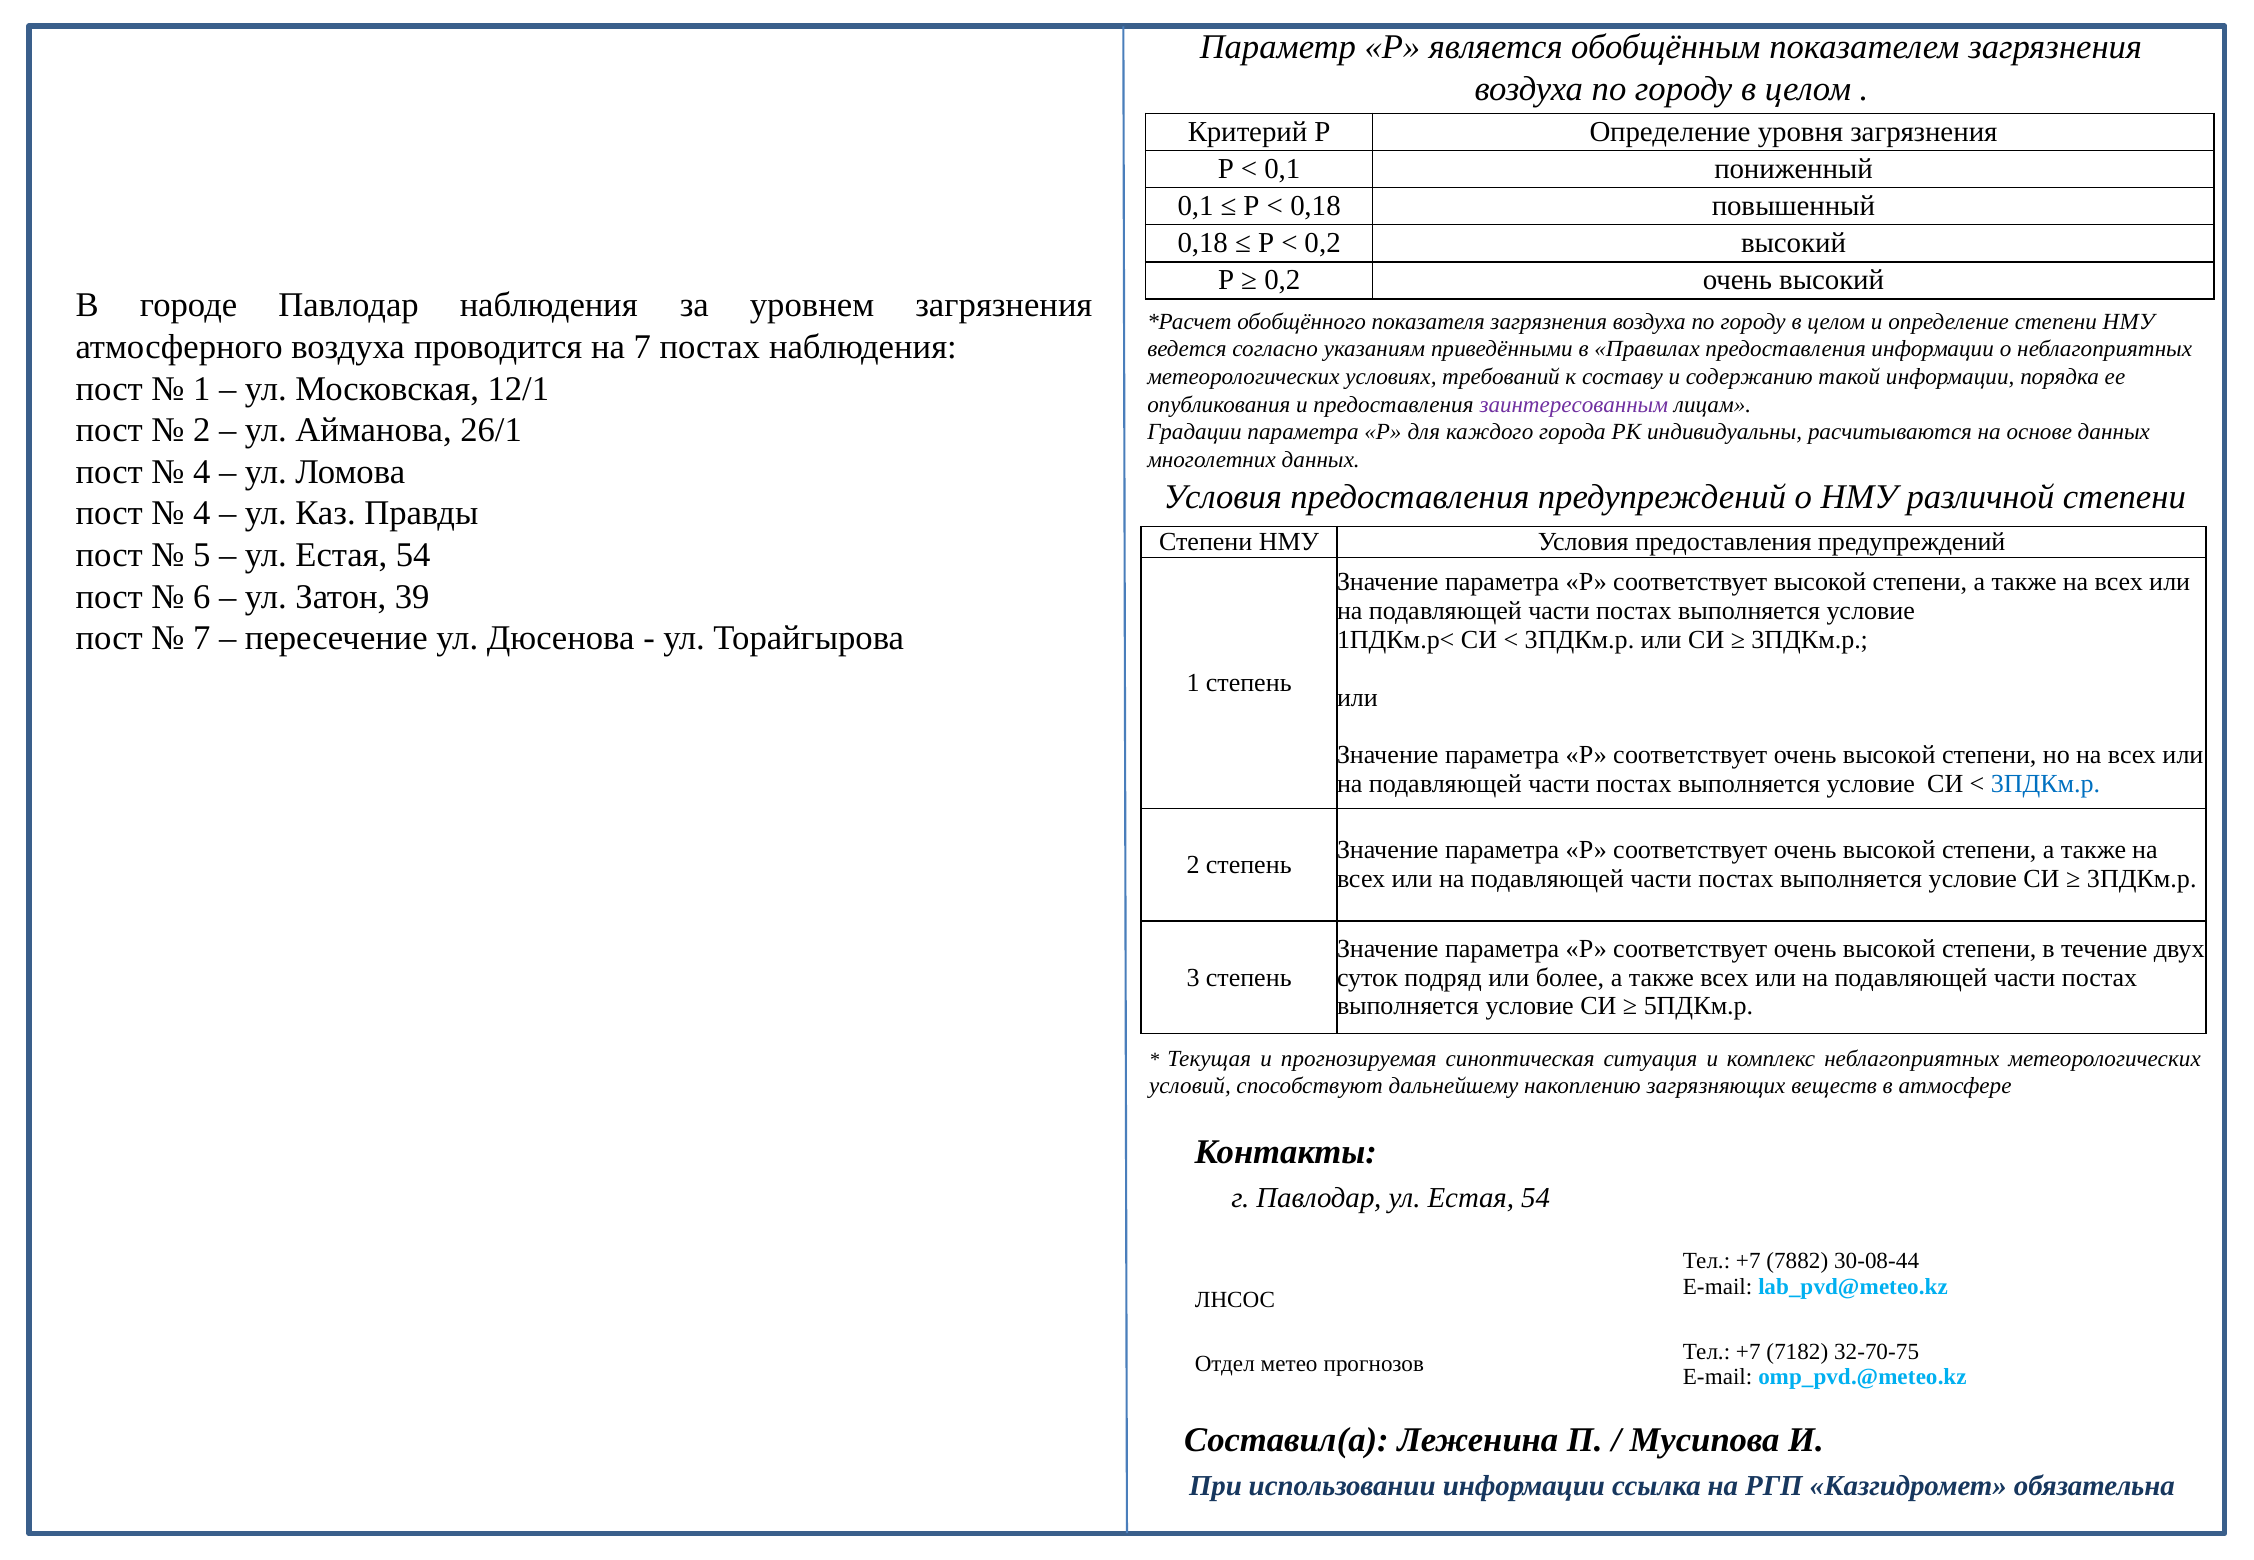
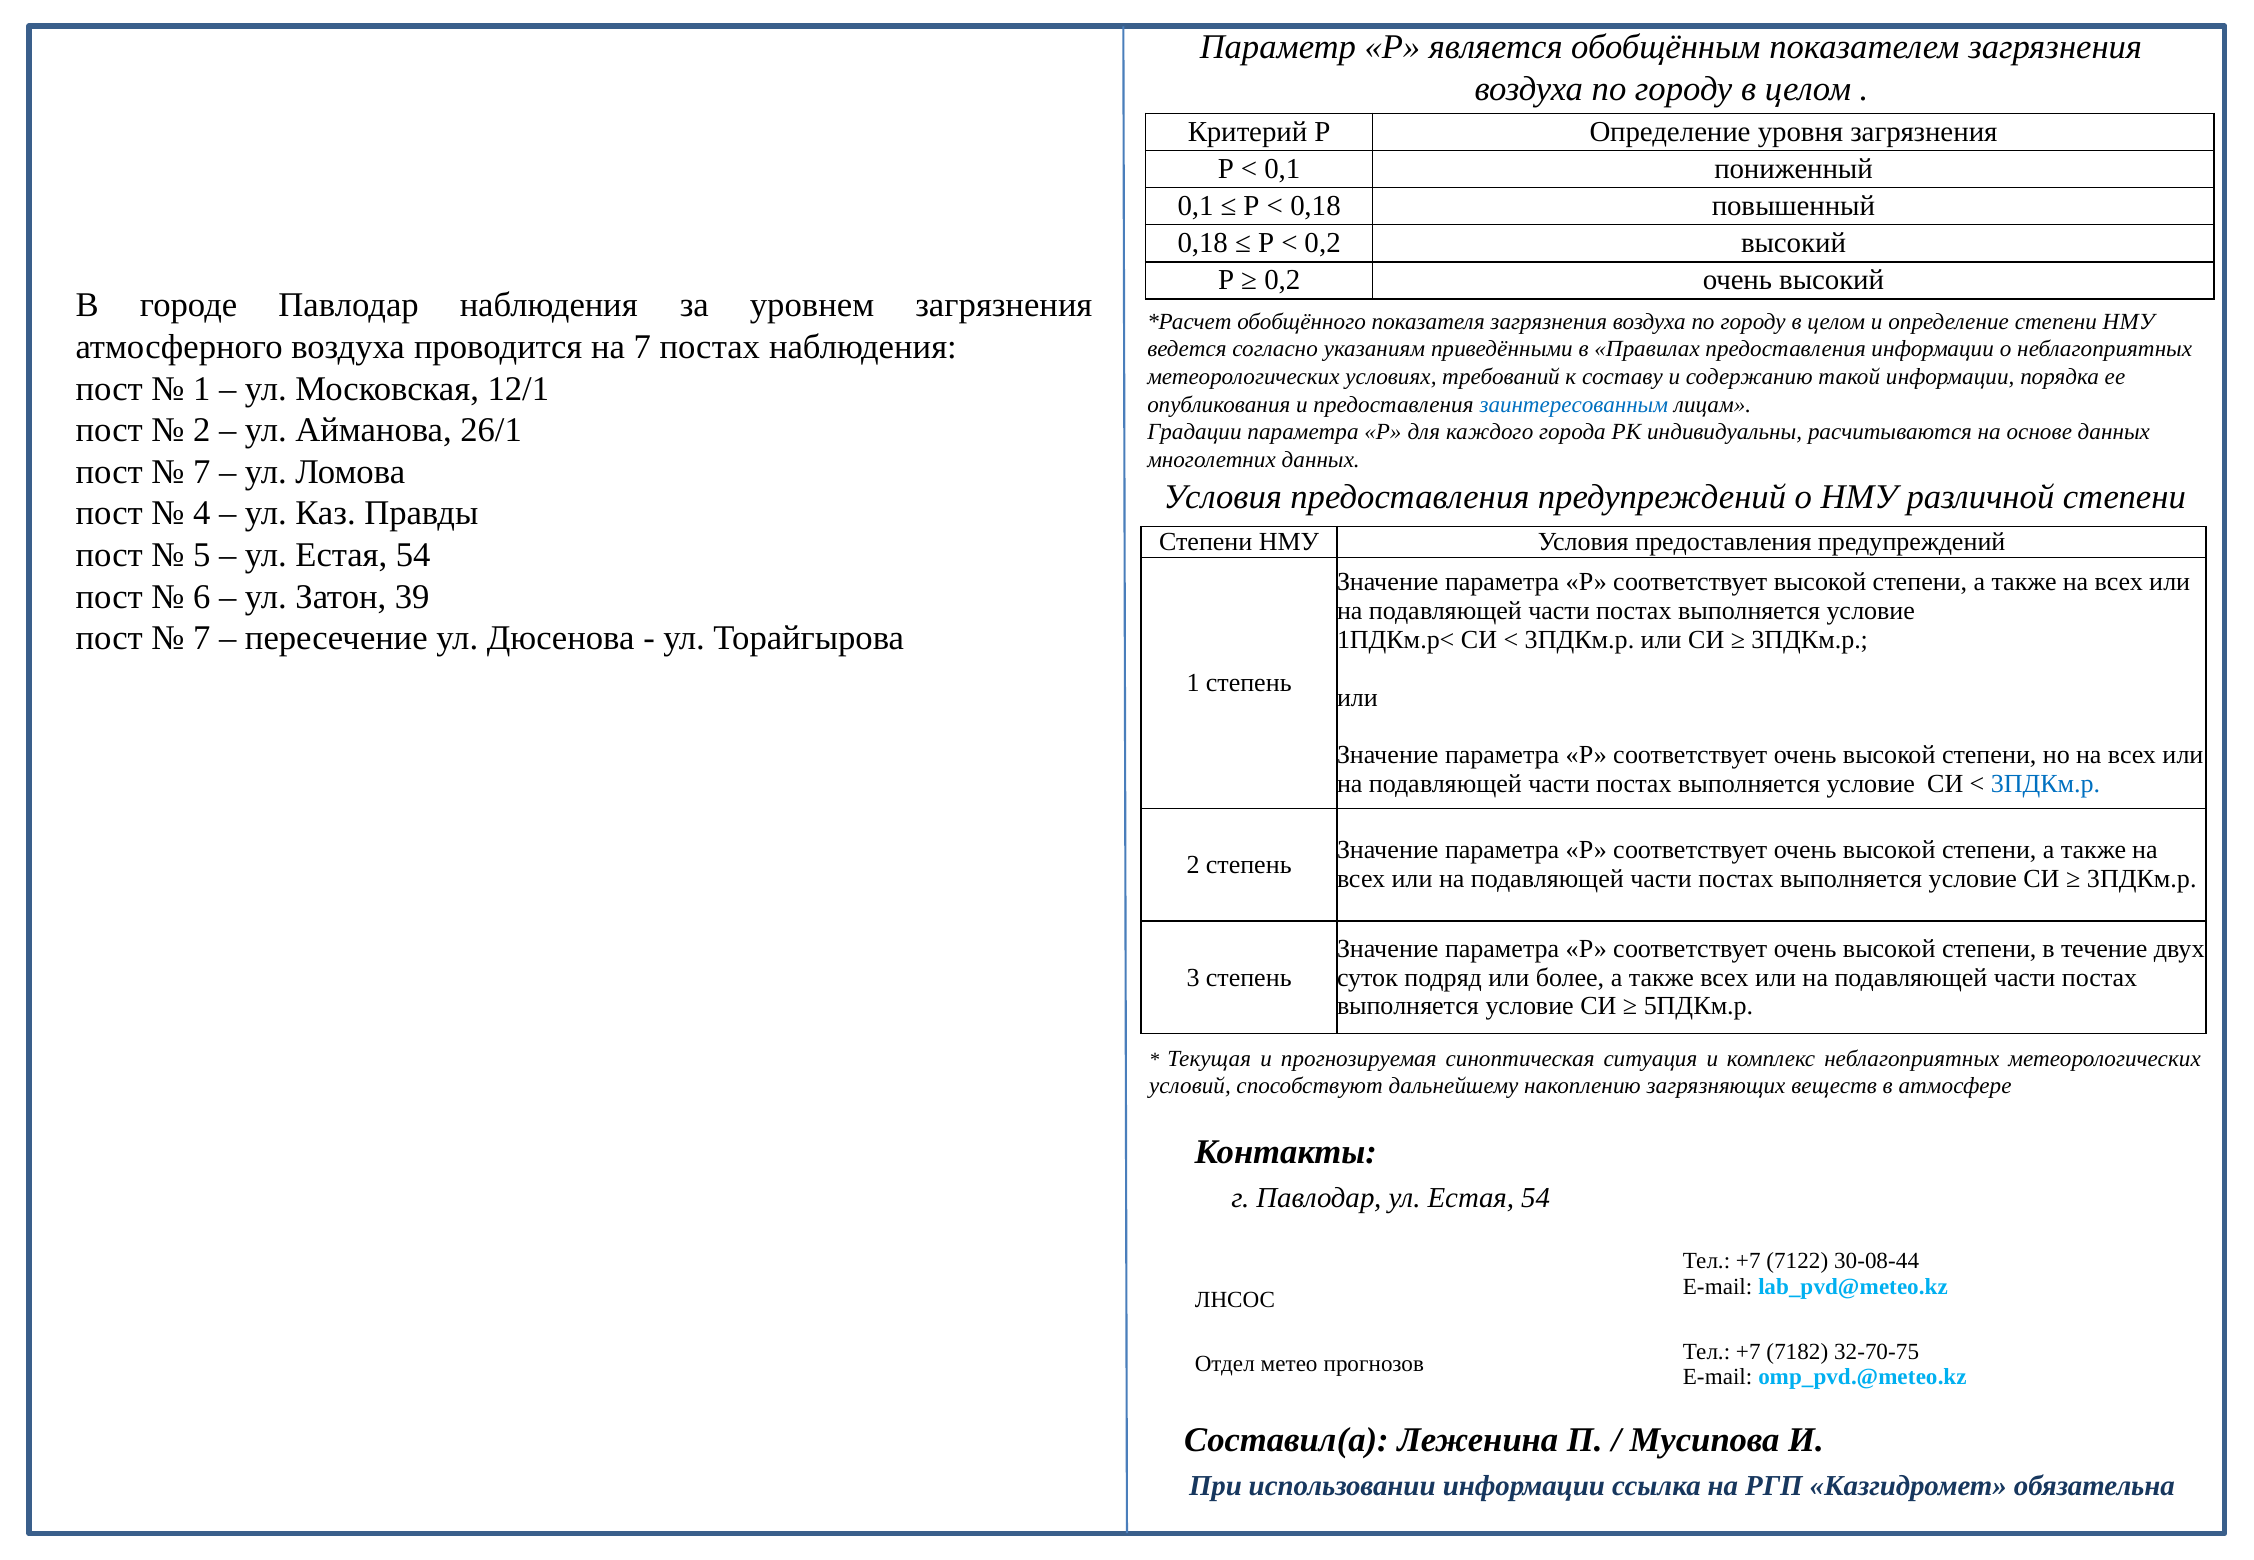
заинтересованным colour: purple -> blue (1574, 405)
4: 4 -> 7 (202, 472)
7882: 7882 -> 7122 (1797, 1262)
